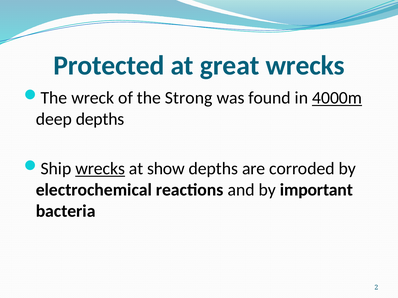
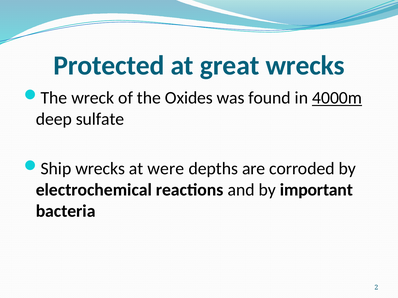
Strong: Strong -> Oxides (189, 98)
deep depths: depths -> sulfate (100, 119)
wrecks underline: present -> none (100, 169)
show: show -> were (166, 169)
